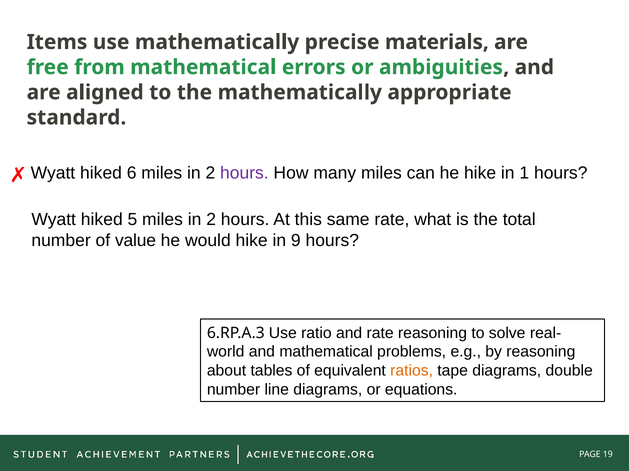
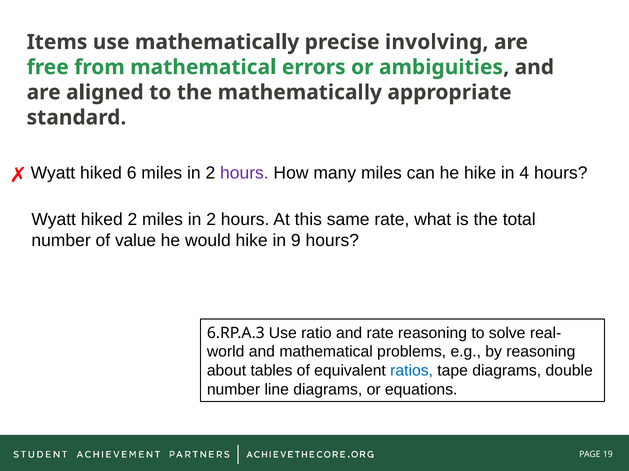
materials: materials -> involving (437, 42)
1: 1 -> 4 (524, 173)
hiked 5: 5 -> 2 (132, 220)
ratios colour: orange -> blue (412, 371)
